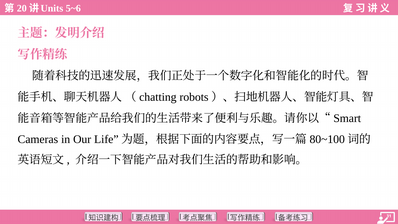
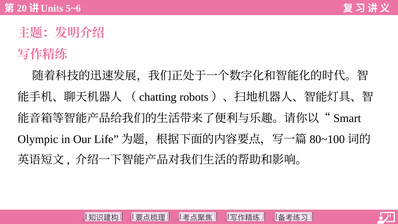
Cameras: Cameras -> Olympic (38, 139)
